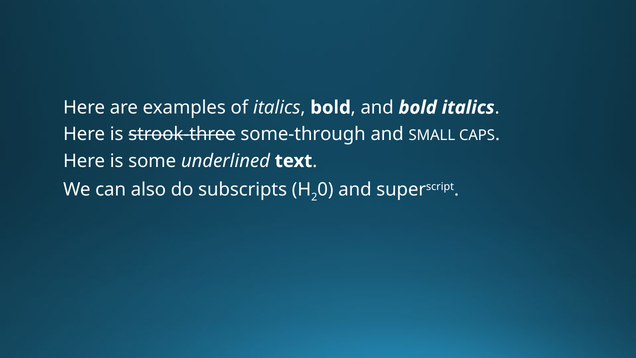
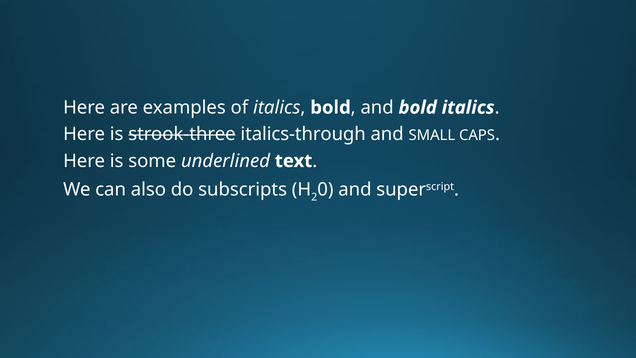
some-through: some-through -> italics-through (303, 134)
